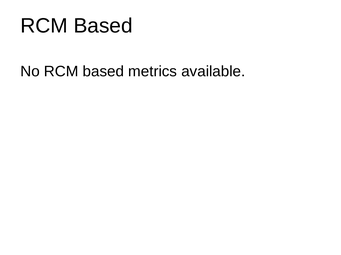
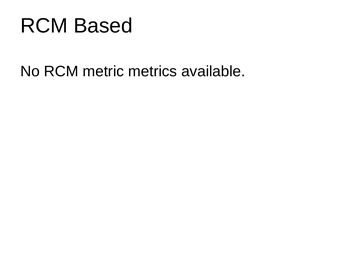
No RCM based: based -> metric (103, 72)
